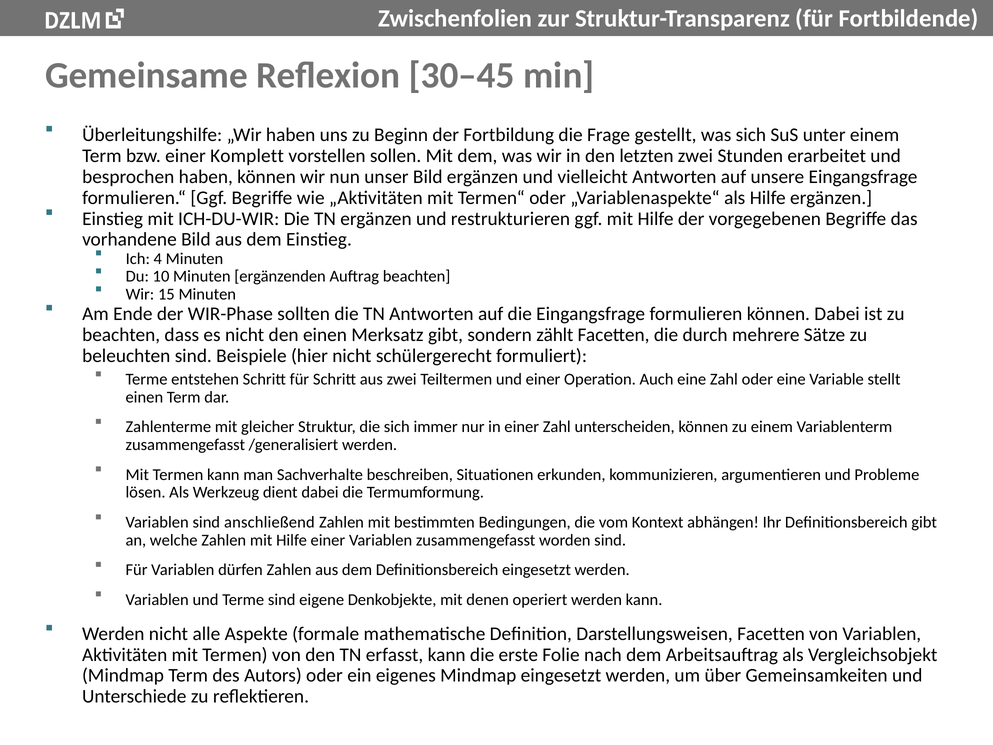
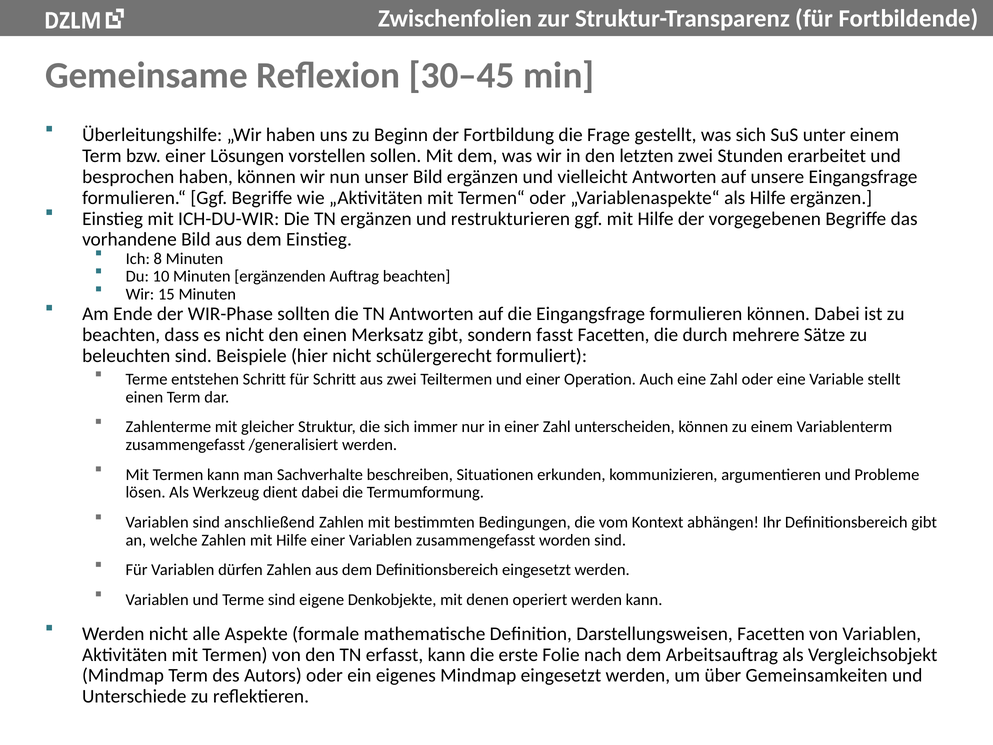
Komplett: Komplett -> Lösungen (247, 156)
4: 4 -> 8 (158, 258)
zählt: zählt -> fasst (555, 335)
